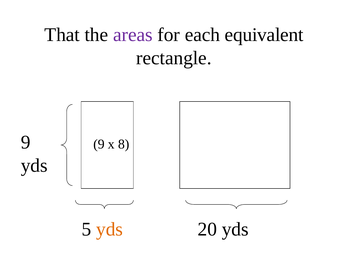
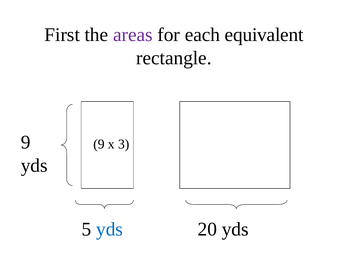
That: That -> First (62, 35)
8: 8 -> 3 (124, 144)
yds colour: orange -> blue (110, 229)
